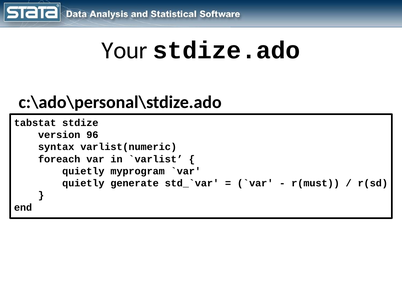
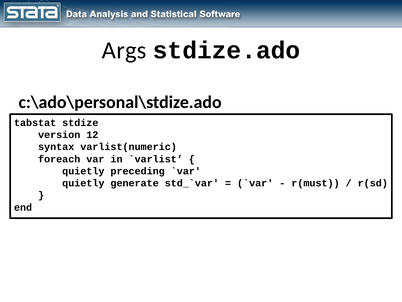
Your: Your -> Args (124, 50)
96: 96 -> 12 (92, 135)
myprogram: myprogram -> preceding (138, 171)
